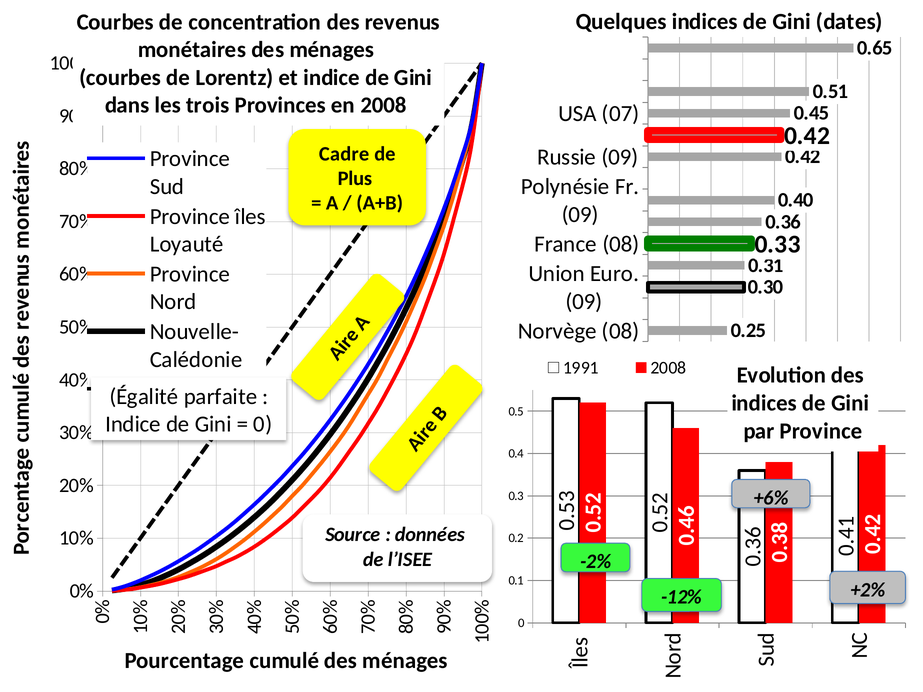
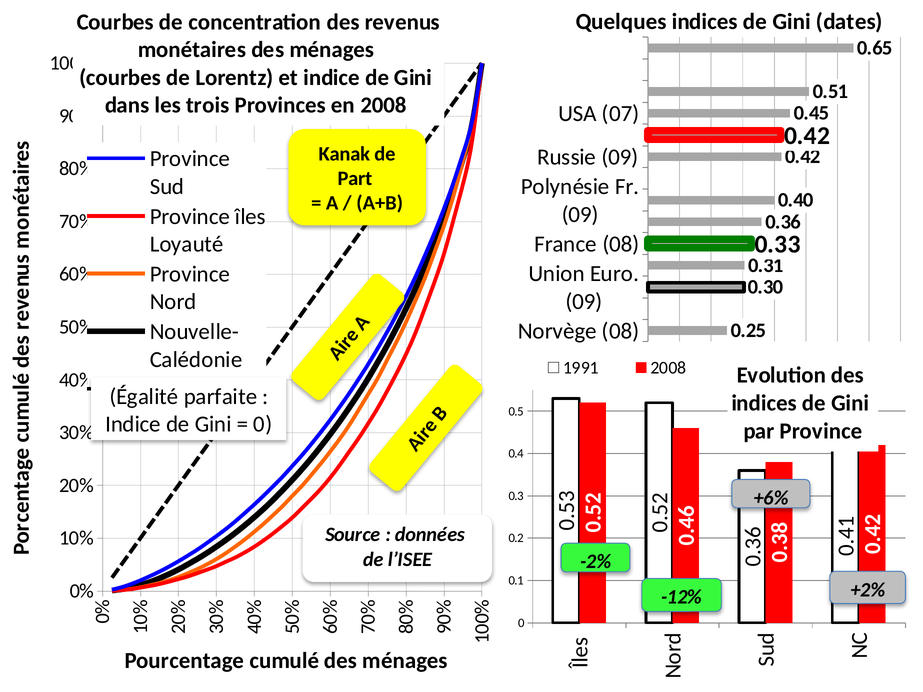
Cadre: Cadre -> Kanak (344, 154)
Plus: Plus -> Part (355, 179)
